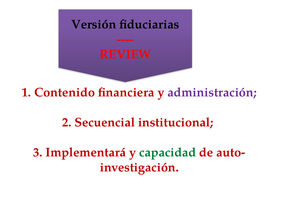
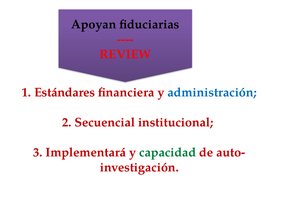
Versión: Versión -> Apoyan (94, 24)
Contenido: Contenido -> Estándares (65, 92)
administración colour: purple -> blue (212, 92)
